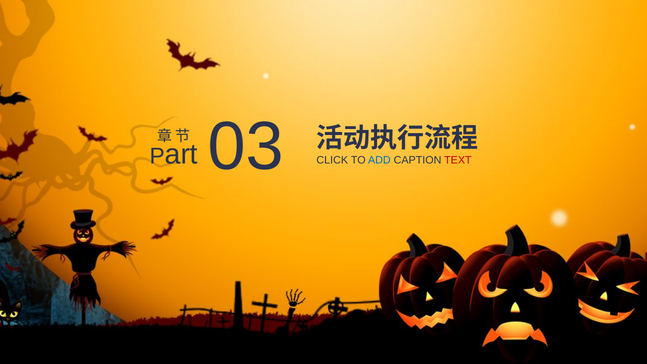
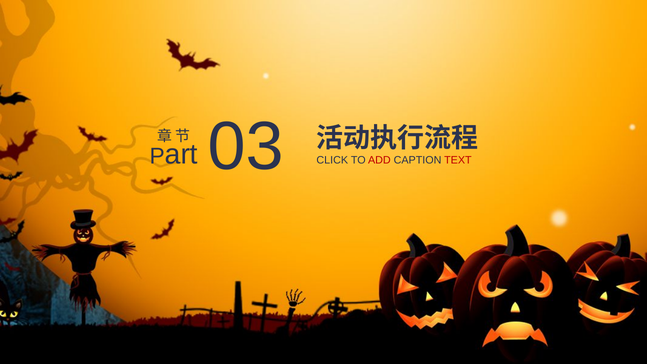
ADD colour: blue -> red (379, 160)
